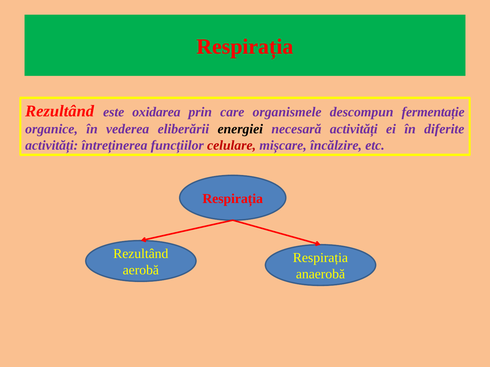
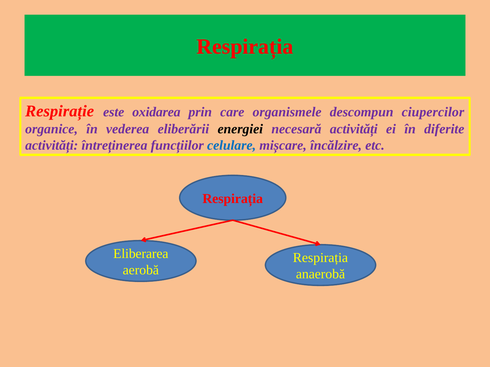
Rezultând: Rezultând -> Respirație (60, 111)
fermentație: fermentație -> ciupercilor (433, 112)
celulare colour: red -> blue (232, 145)
Rezultând: Rezultând -> Eliberarea (141, 254)
